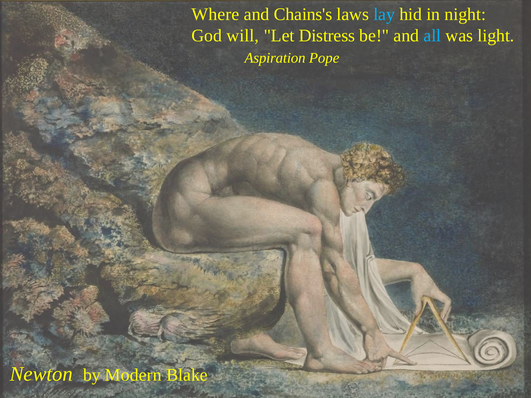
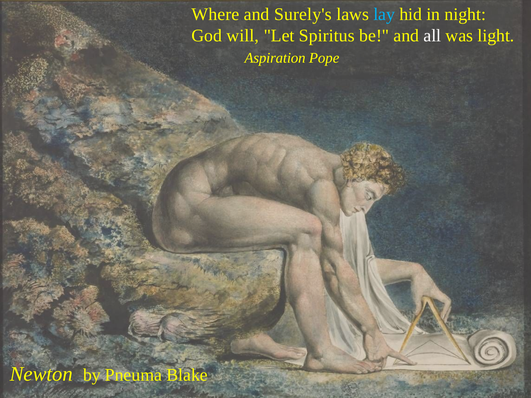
Chains's: Chains's -> Surely's (303, 14)
Distress: Distress -> Spiritus (327, 36)
all colour: light blue -> white (432, 36)
Modern: Modern -> Pneuma (133, 375)
